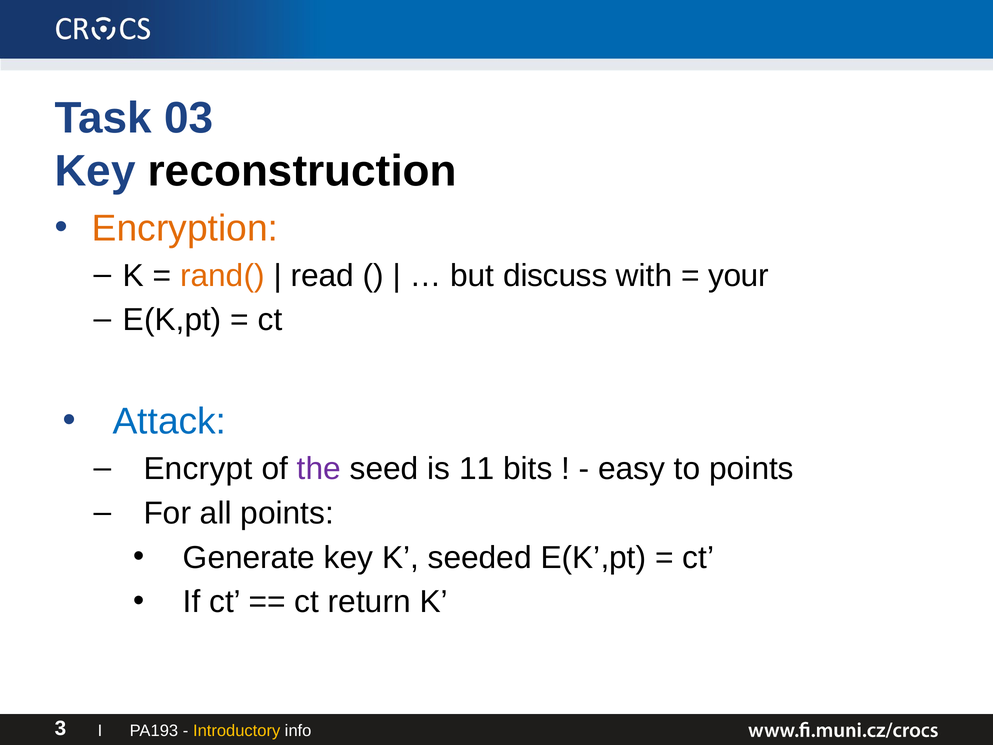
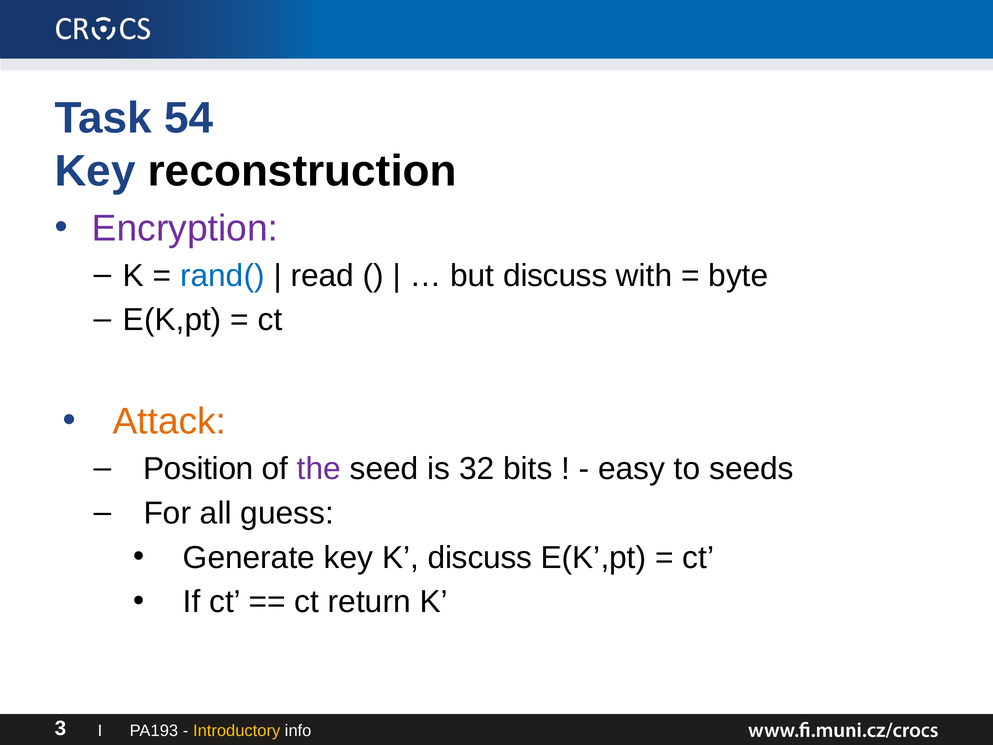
03: 03 -> 54 (189, 118)
Encryption colour: orange -> purple (185, 228)
rand( colour: orange -> blue (222, 276)
your: your -> byte (738, 276)
Attack colour: blue -> orange (169, 421)
Encrypt: Encrypt -> Position (198, 469)
11: 11 -> 32 (477, 469)
to points: points -> seeds (751, 469)
all points: points -> guess (287, 513)
K seeded: seeded -> discuss (480, 557)
